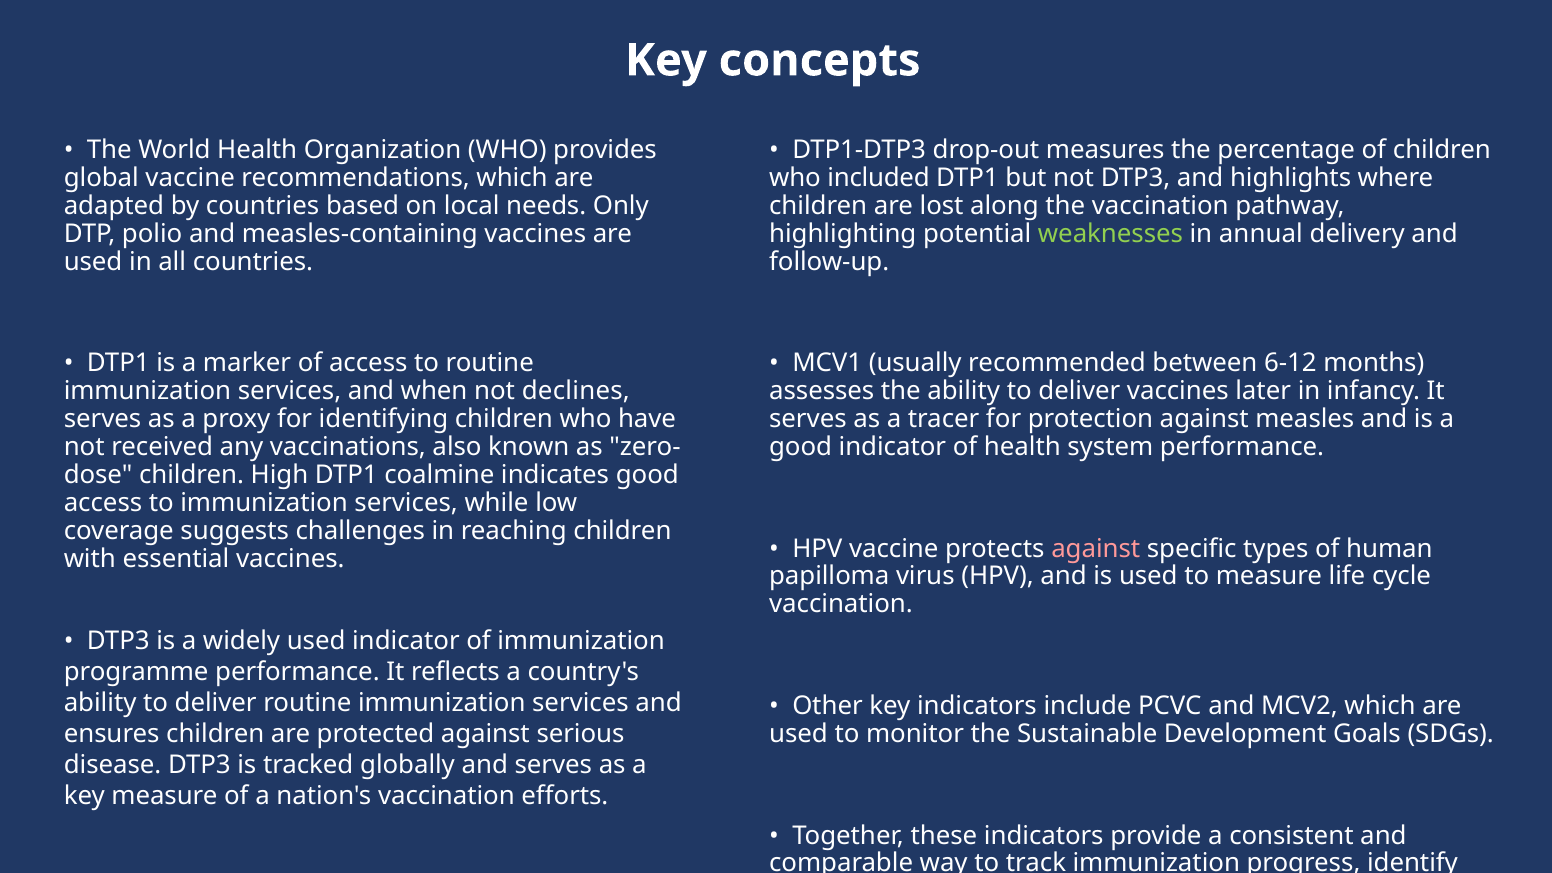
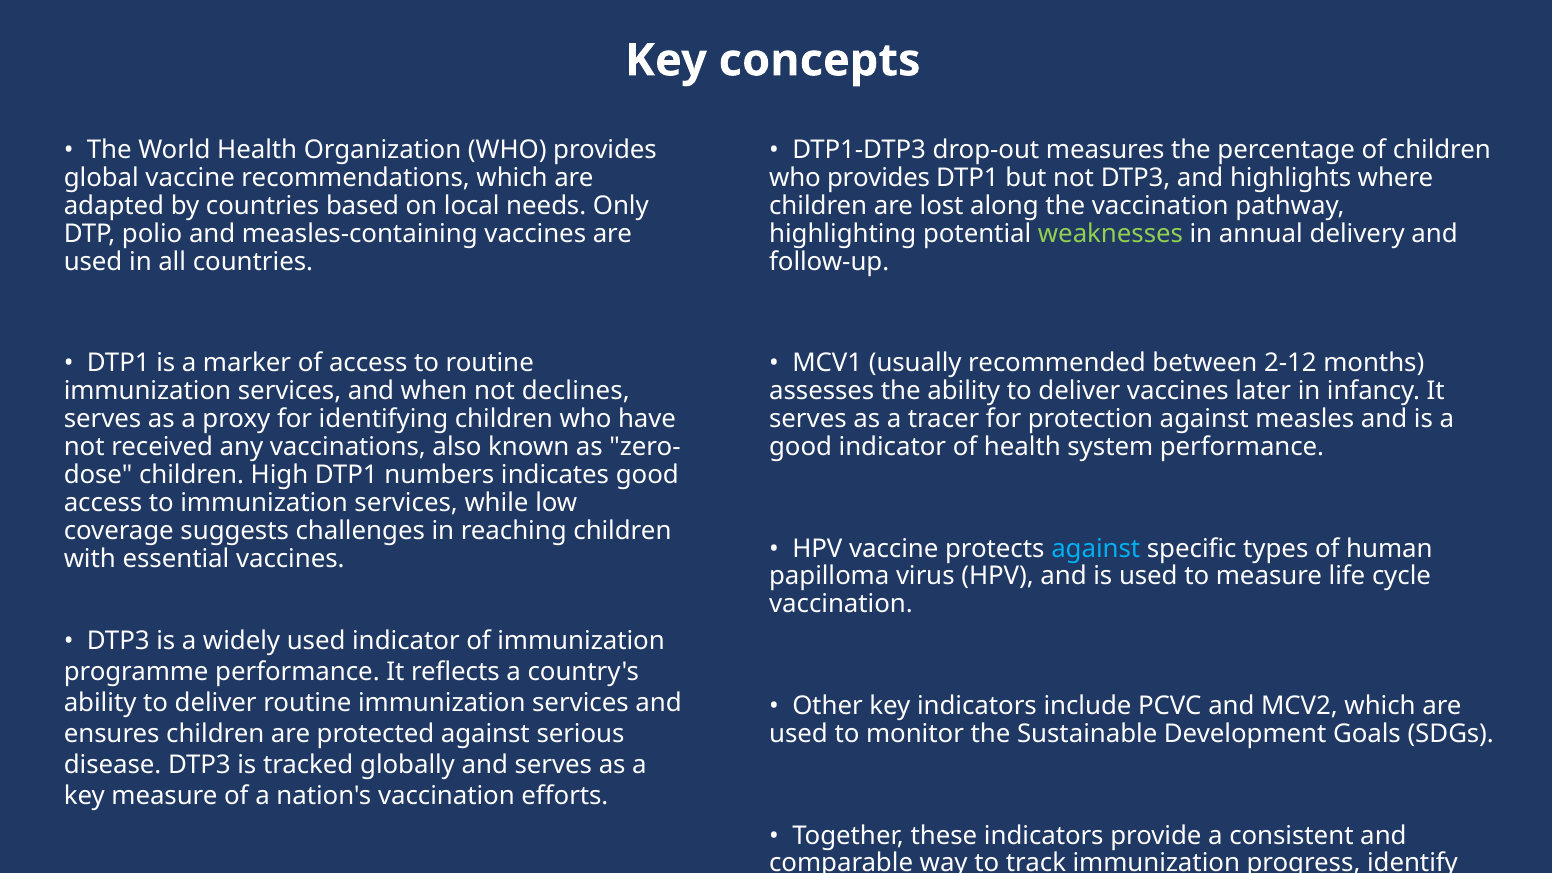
included: included -> provides (879, 178)
6-12: 6-12 -> 2-12 (1290, 363)
coalmine: coalmine -> numbers (439, 475)
against colour: pink -> light blue (1096, 549)
